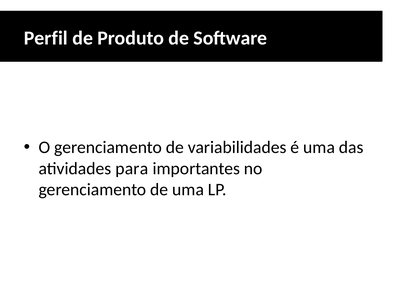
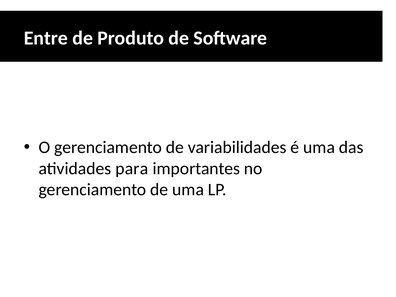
Perfil: Perfil -> Entre (46, 38)
